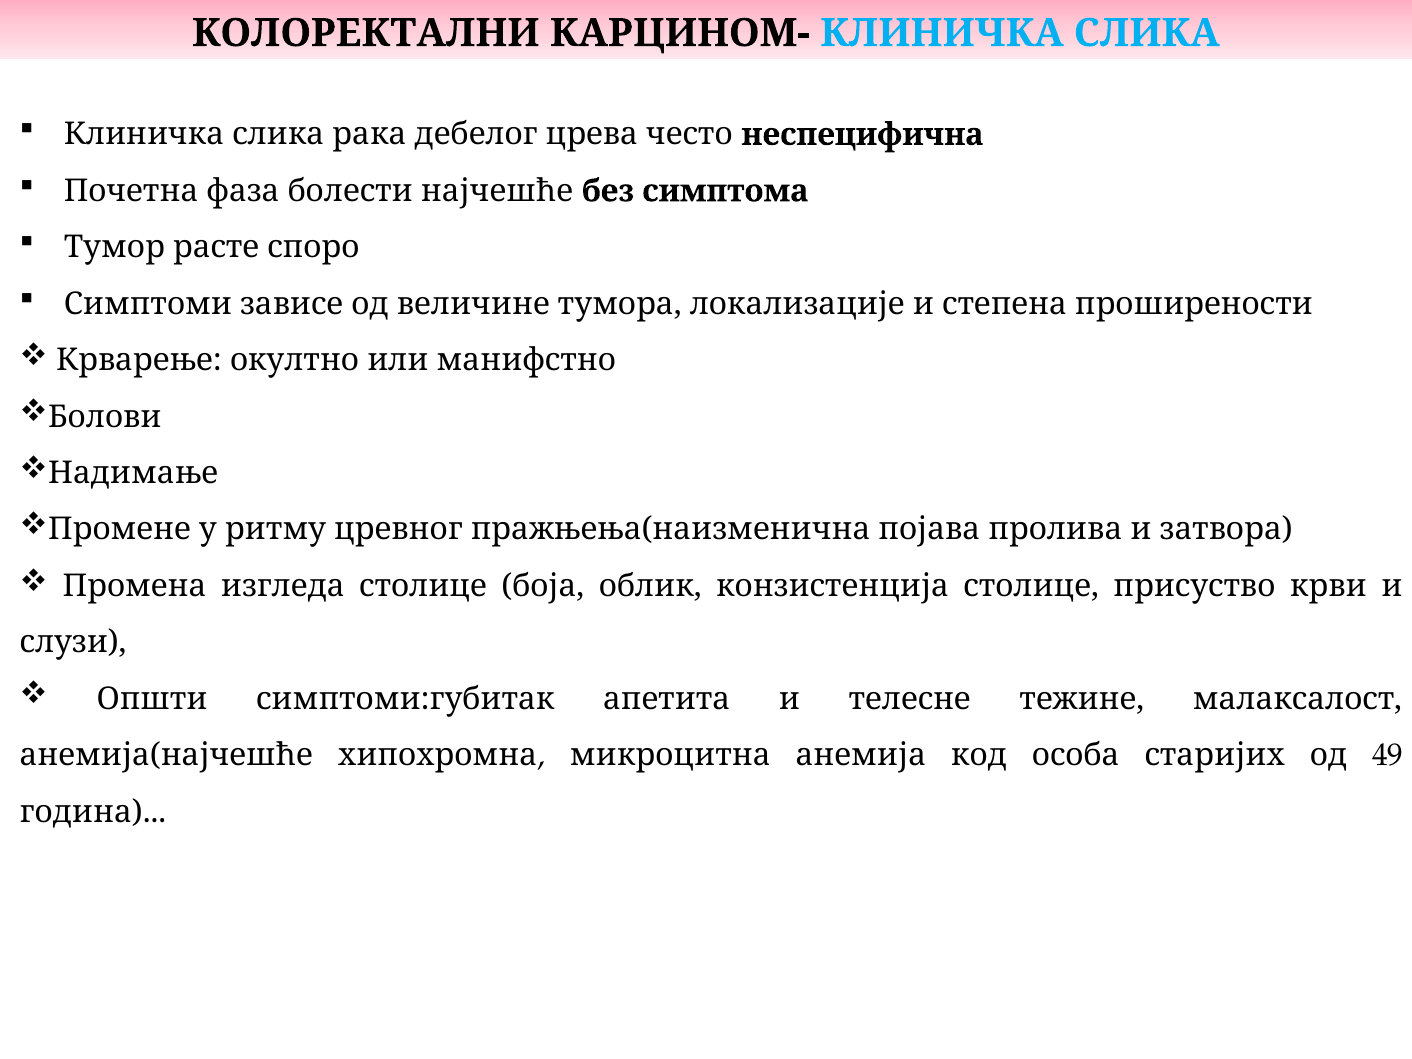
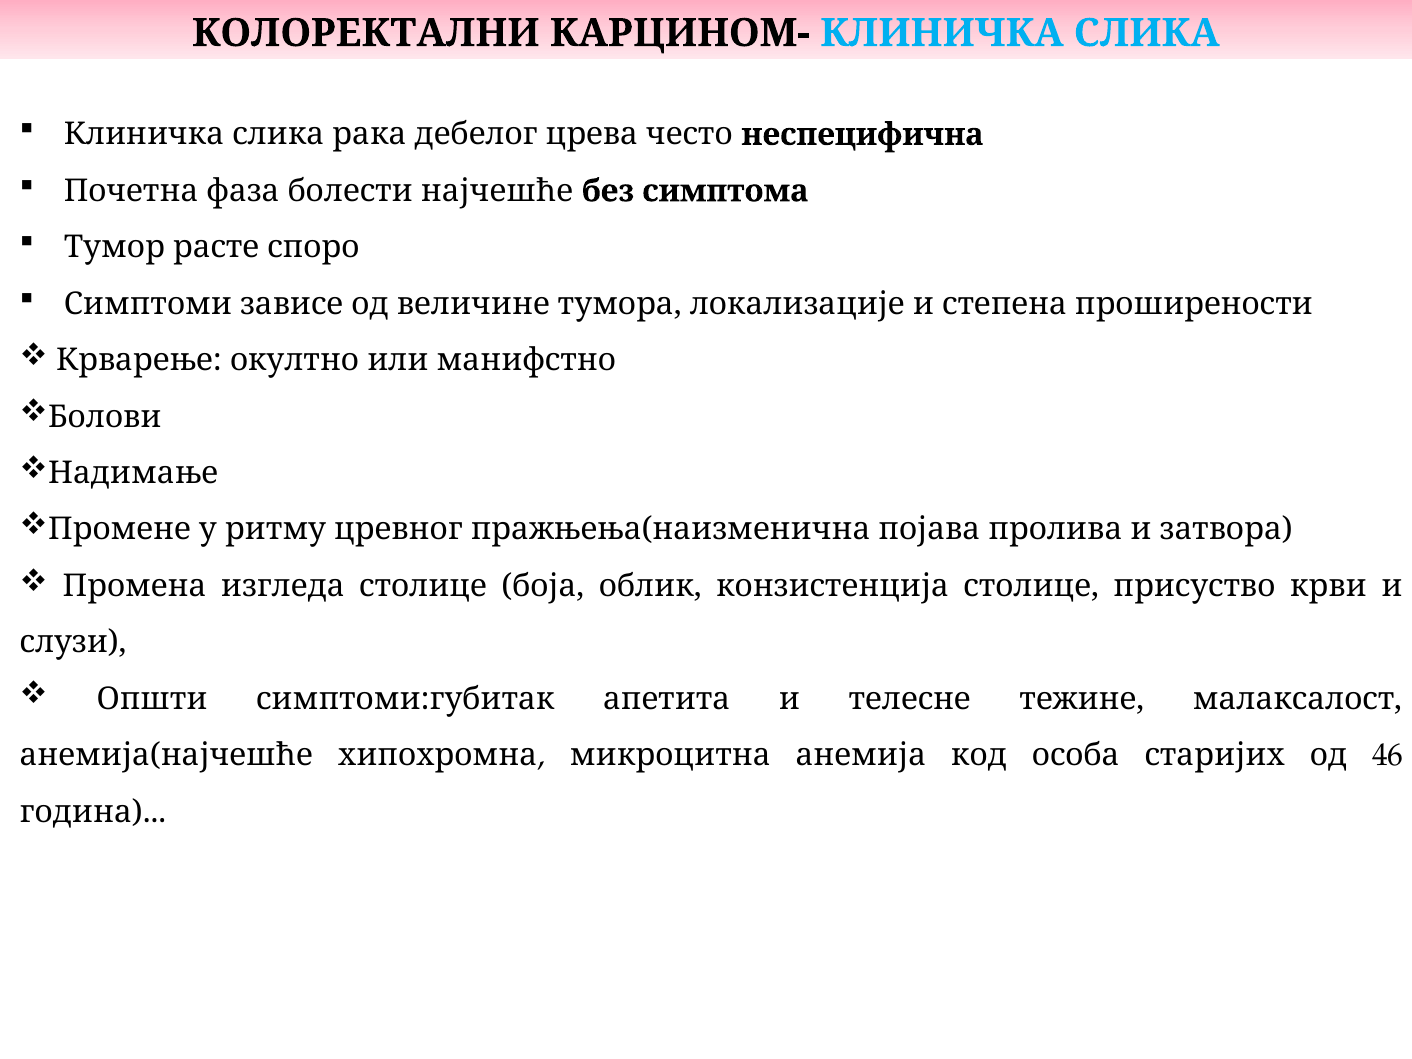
49: 49 -> 46 (1388, 755)
